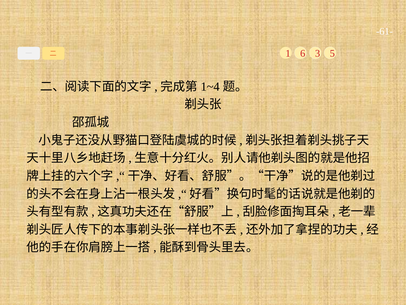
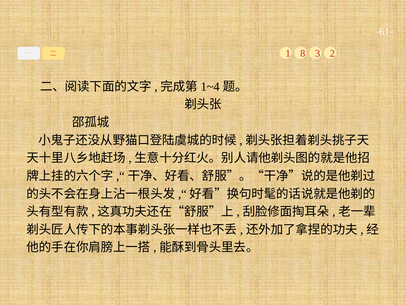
6: 6 -> 8 (303, 53)
5: 5 -> 2 (332, 53)
